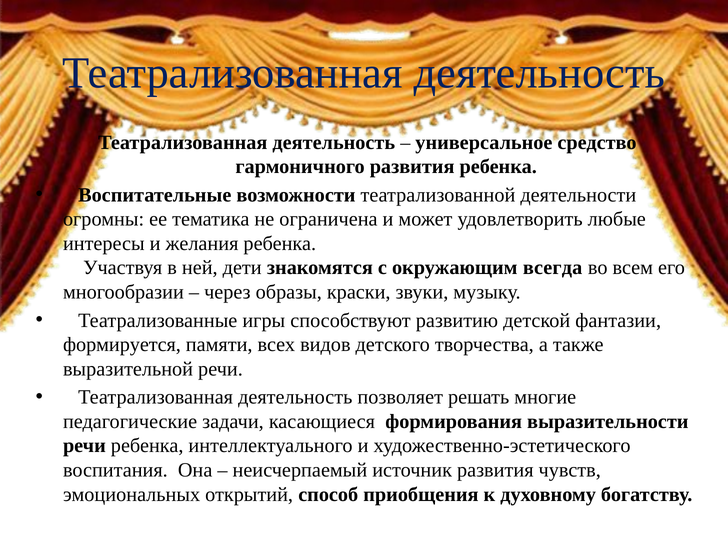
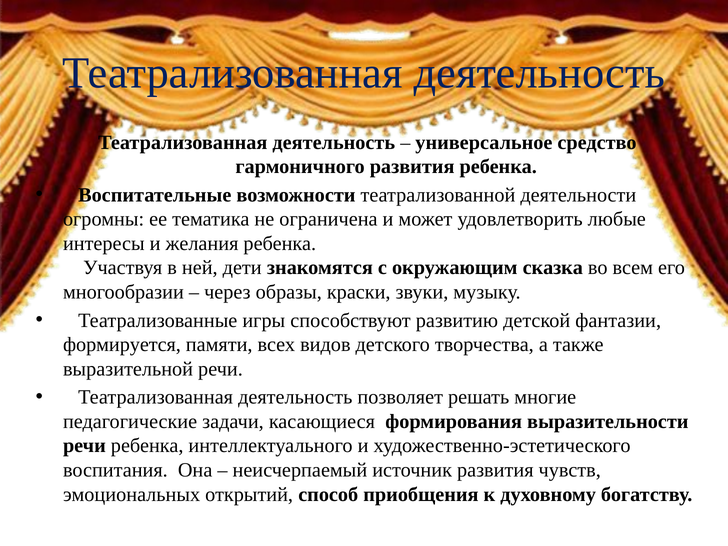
всегда: всегда -> сказка (553, 268)
